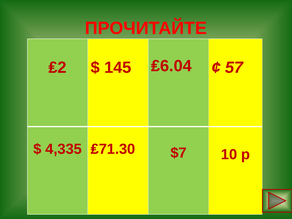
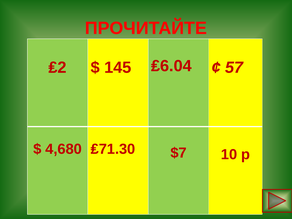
4,335: 4,335 -> 4,680 (64, 149)
